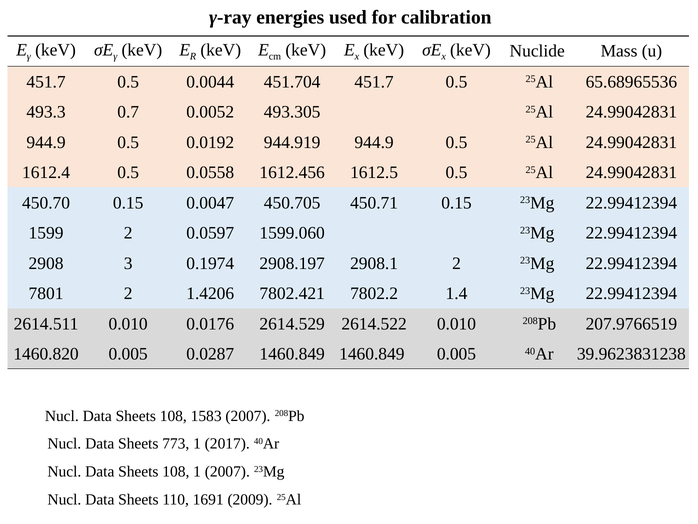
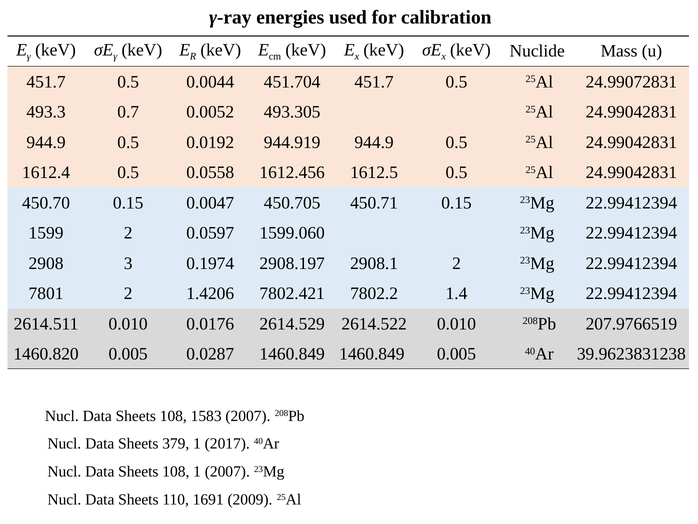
65.68965536: 65.68965536 -> 24.99072831 (631, 82)
773: 773 -> 379 (176, 443)
